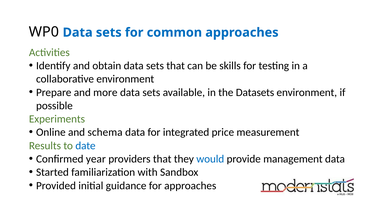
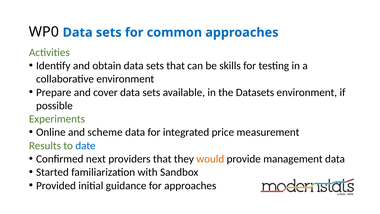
more: more -> cover (105, 92)
schema: schema -> scheme (105, 132)
year: year -> next (96, 159)
would colour: blue -> orange (210, 159)
